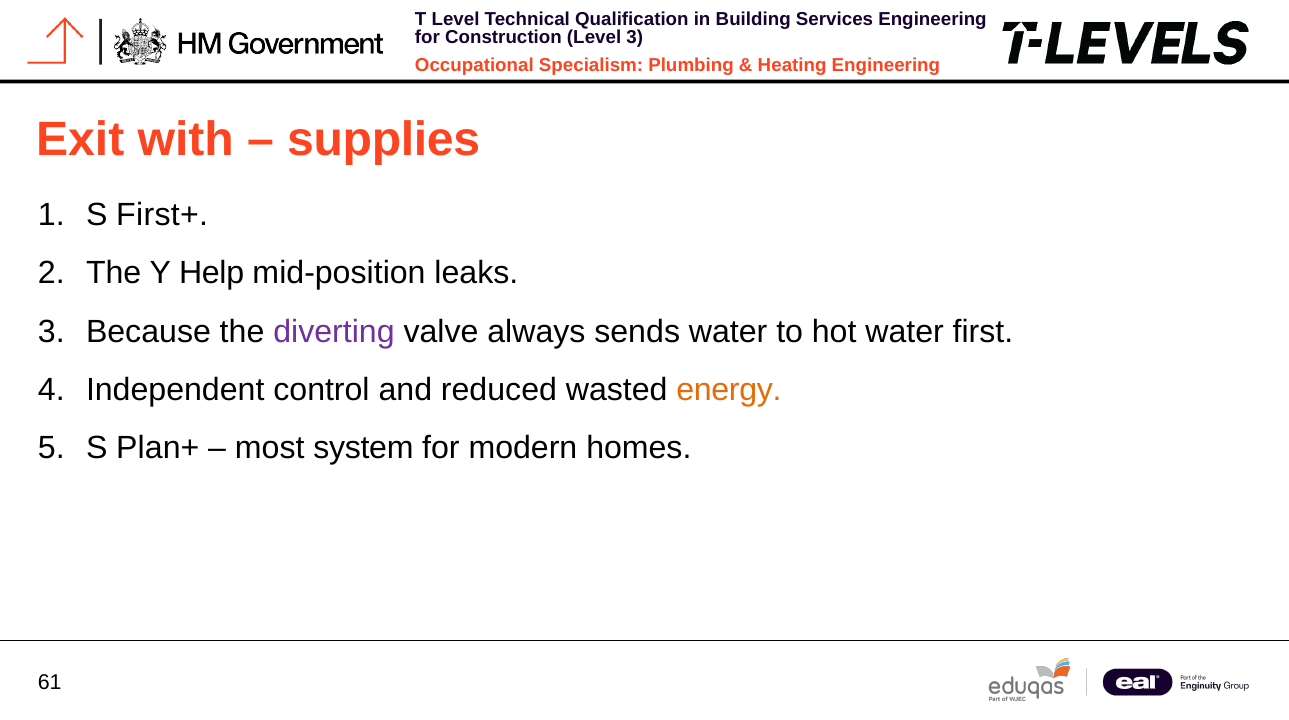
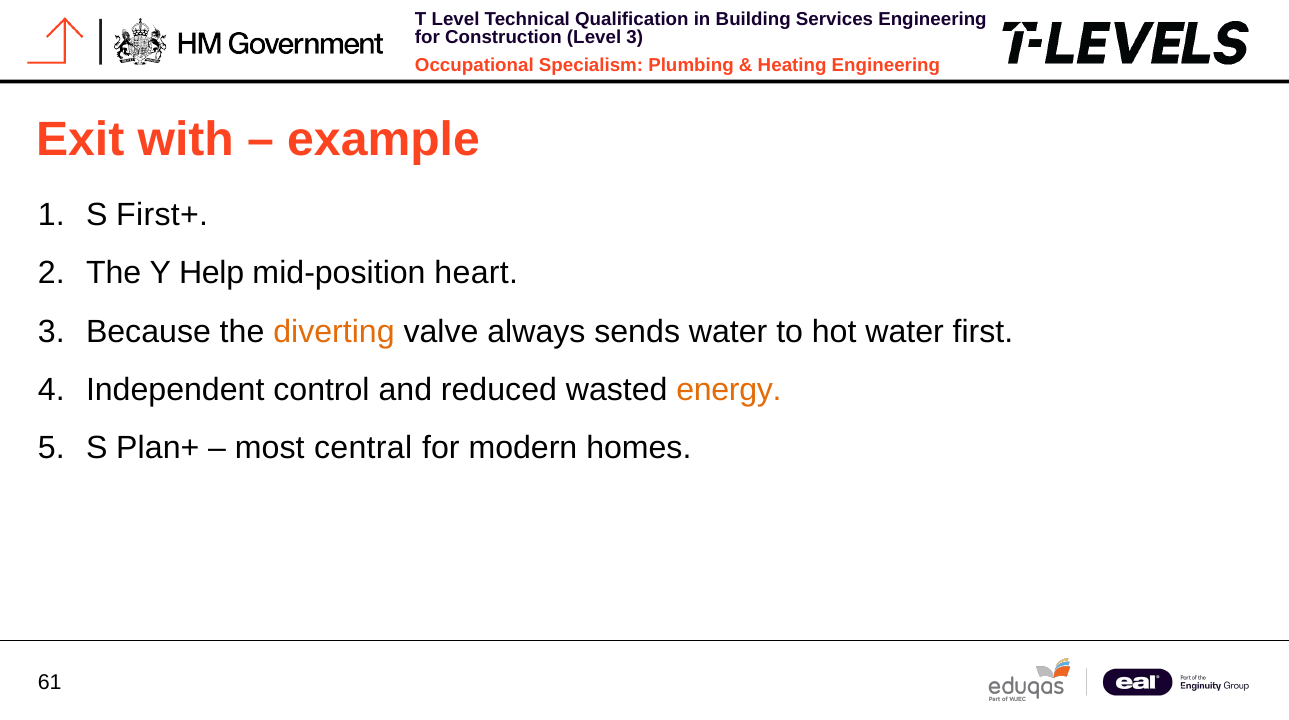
supplies: supplies -> example (384, 140)
leaks: leaks -> heart (476, 273)
diverting colour: purple -> orange (334, 332)
system: system -> central (363, 448)
